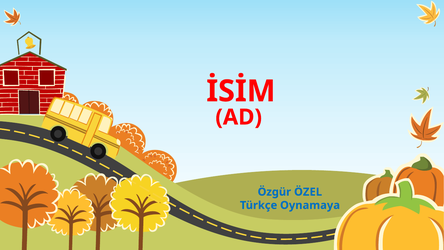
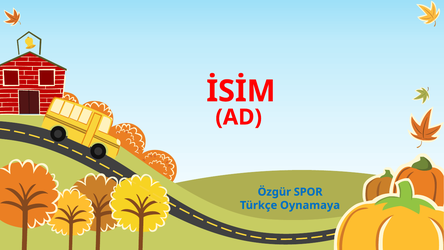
ÖZEL: ÖZEL -> SPOR (308, 192)
